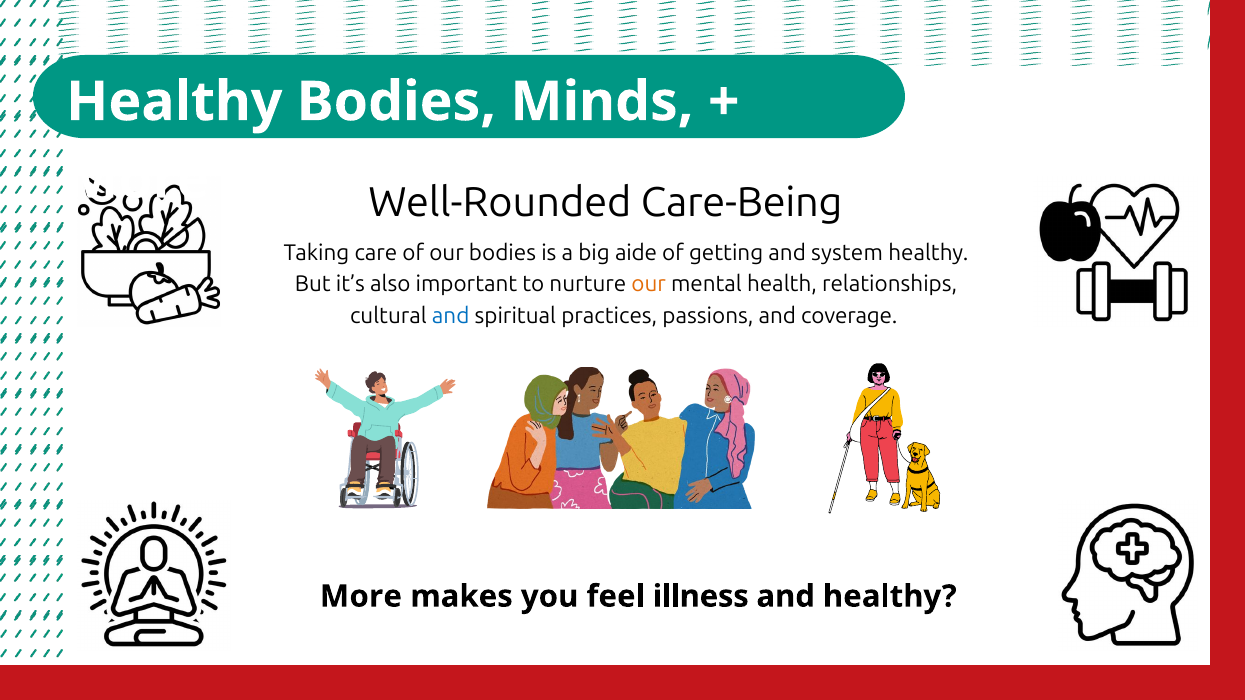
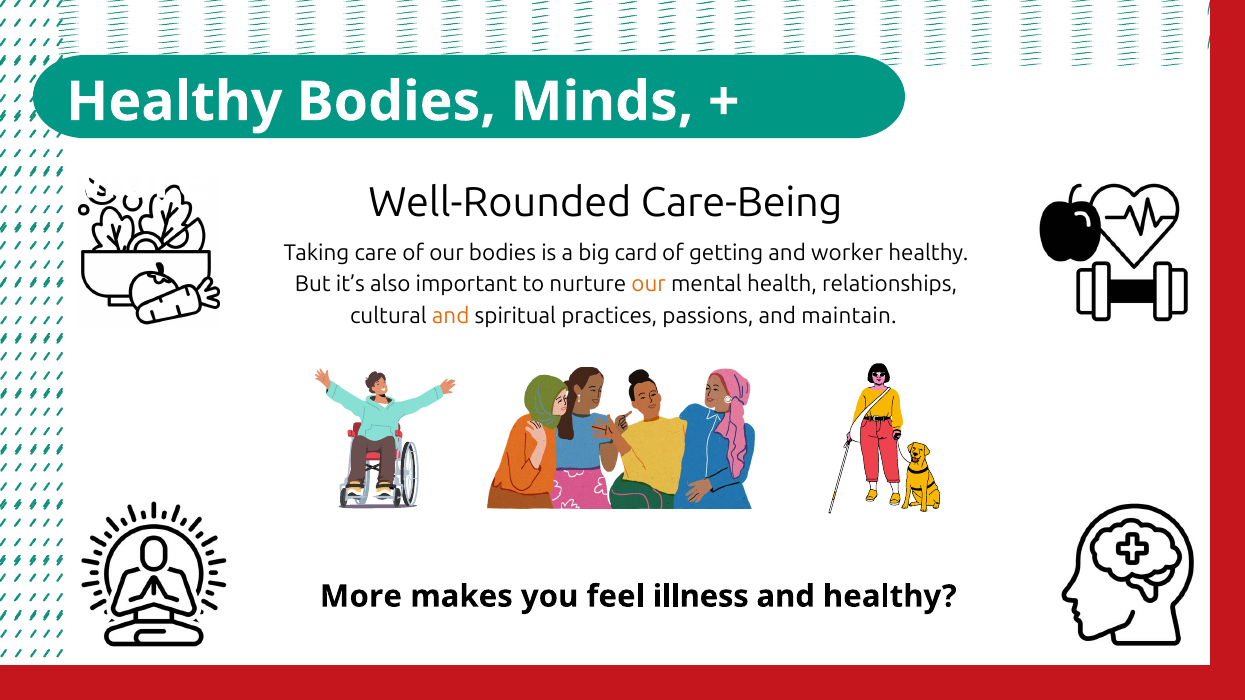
aide: aide -> card (636, 253)
system: system -> worker (847, 253)
and colour: blue -> orange (451, 316)
coverage: coverage -> maintain (849, 316)
